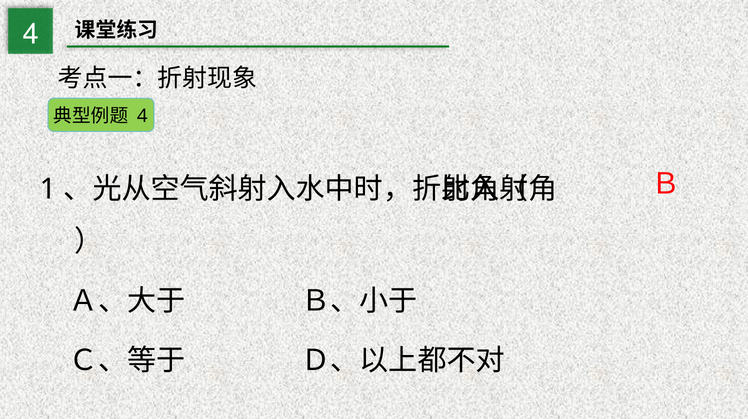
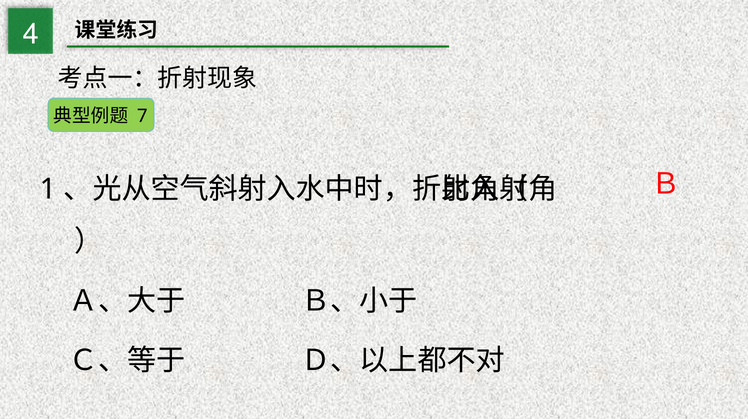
4: 4 -> 7 (142, 116)
